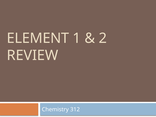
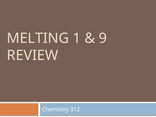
ELEMENT: ELEMENT -> MELTING (38, 38)
2: 2 -> 9 (103, 38)
